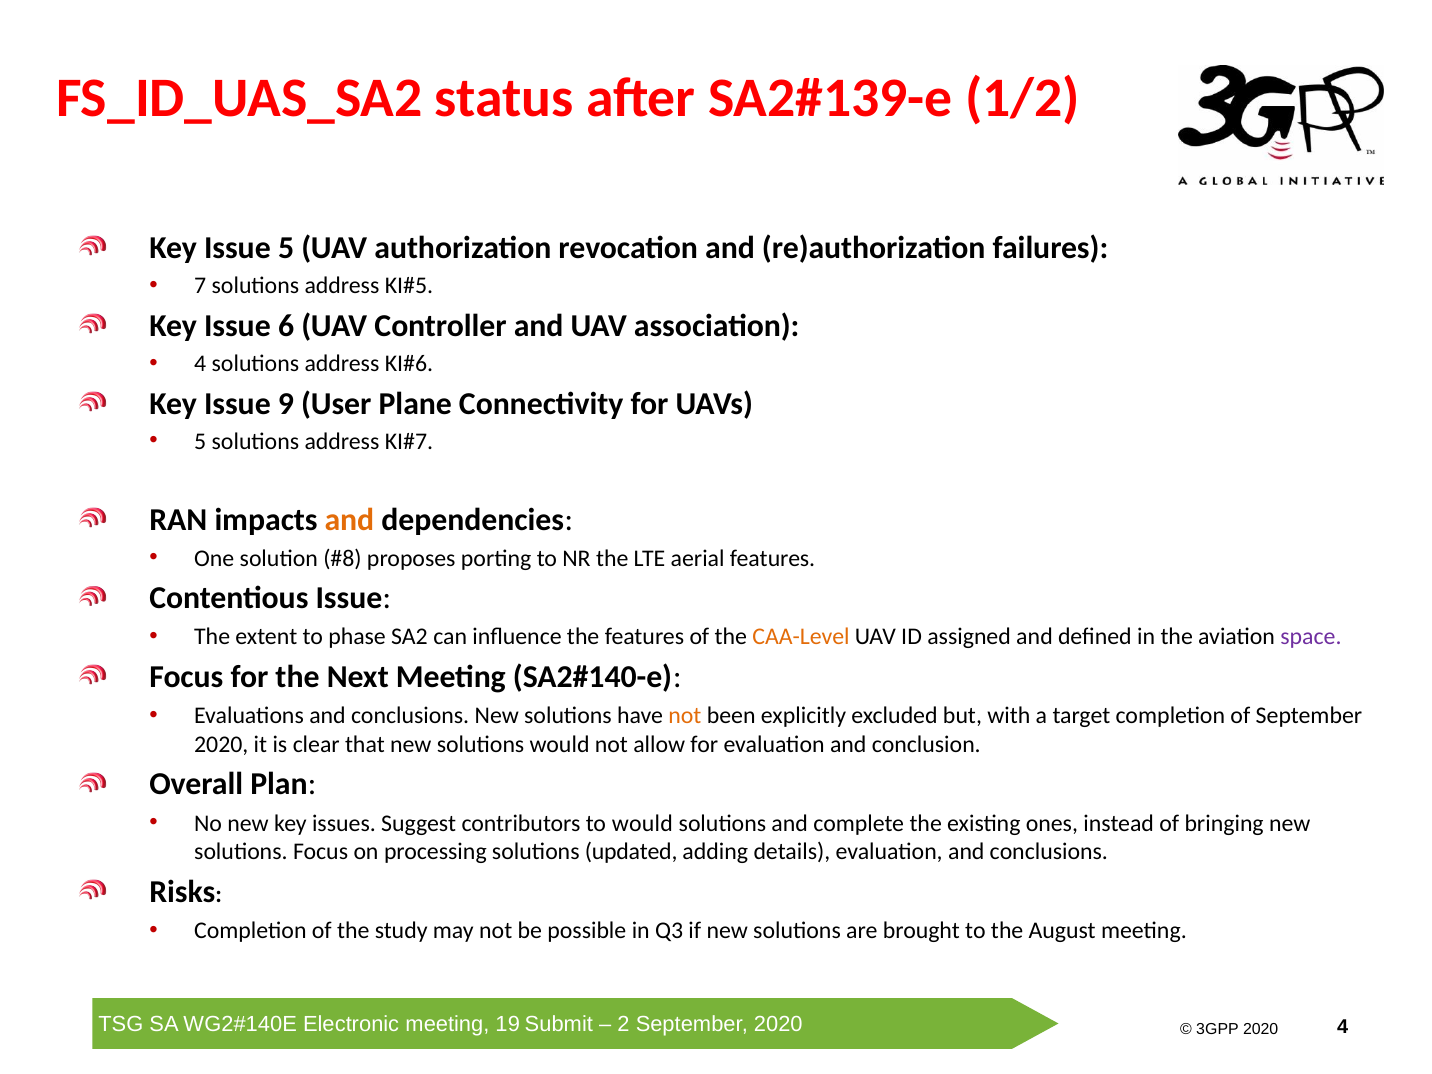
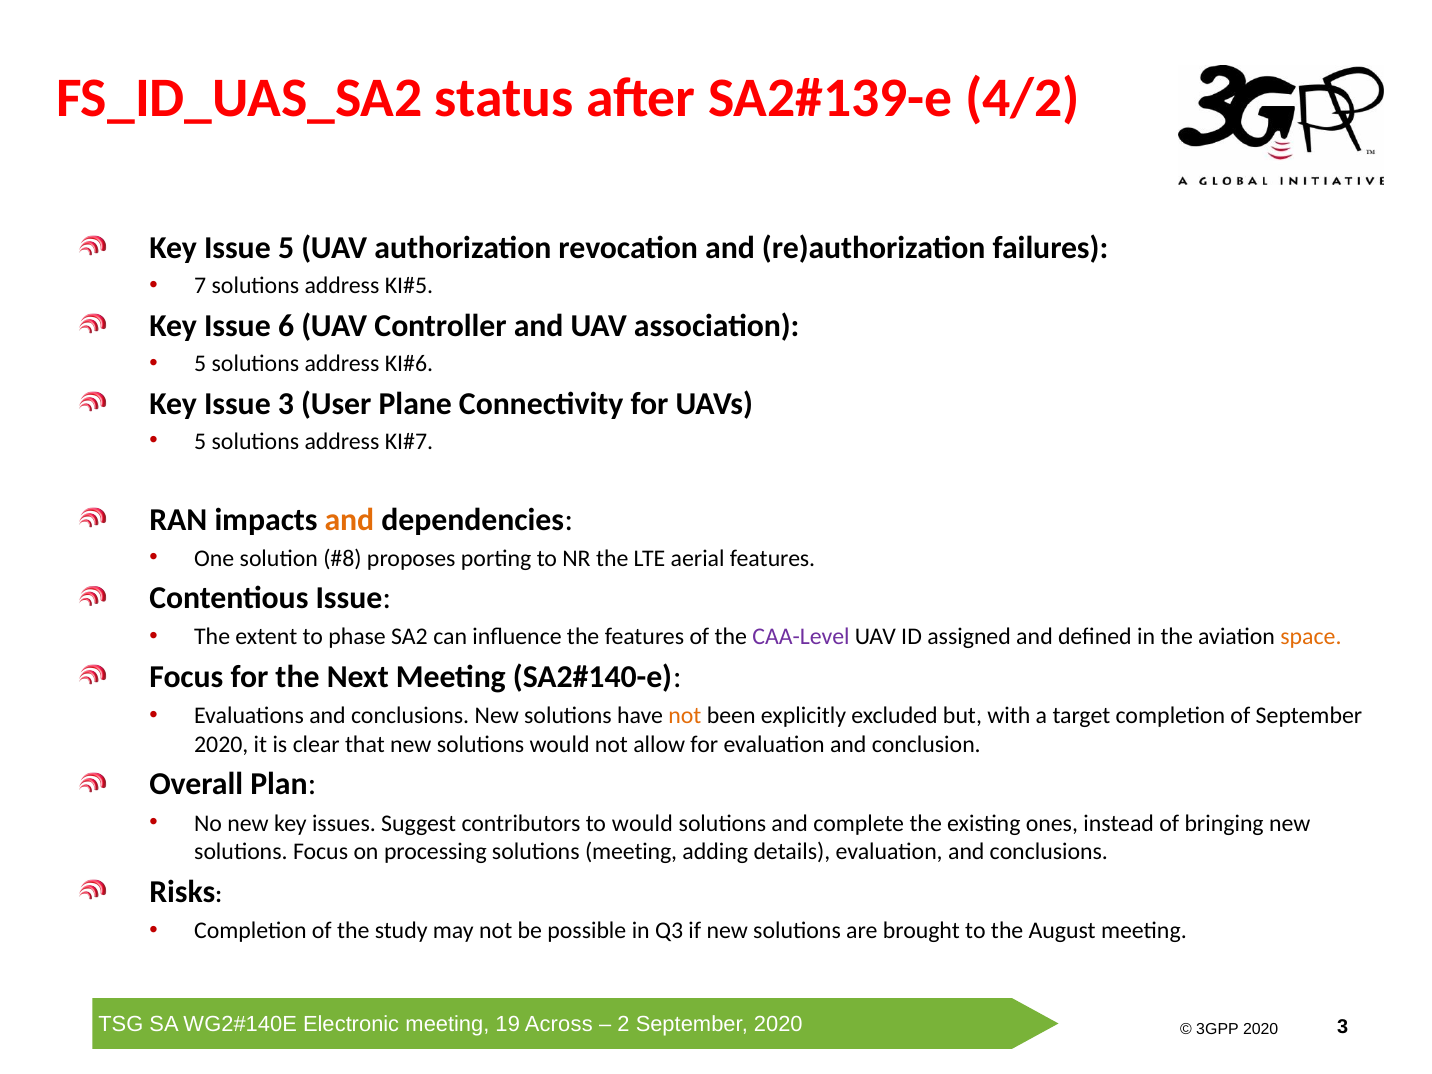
1/2: 1/2 -> 4/2 (1023, 98)
4: 4 -> 5 (200, 363)
Issue 9: 9 -> 3 (286, 404)
CAA-Level colour: orange -> purple (801, 637)
space colour: purple -> orange (1311, 637)
solutions updated: updated -> meeting (631, 852)
Submit: Submit -> Across (559, 1025)
2020 4: 4 -> 3 (1343, 1027)
